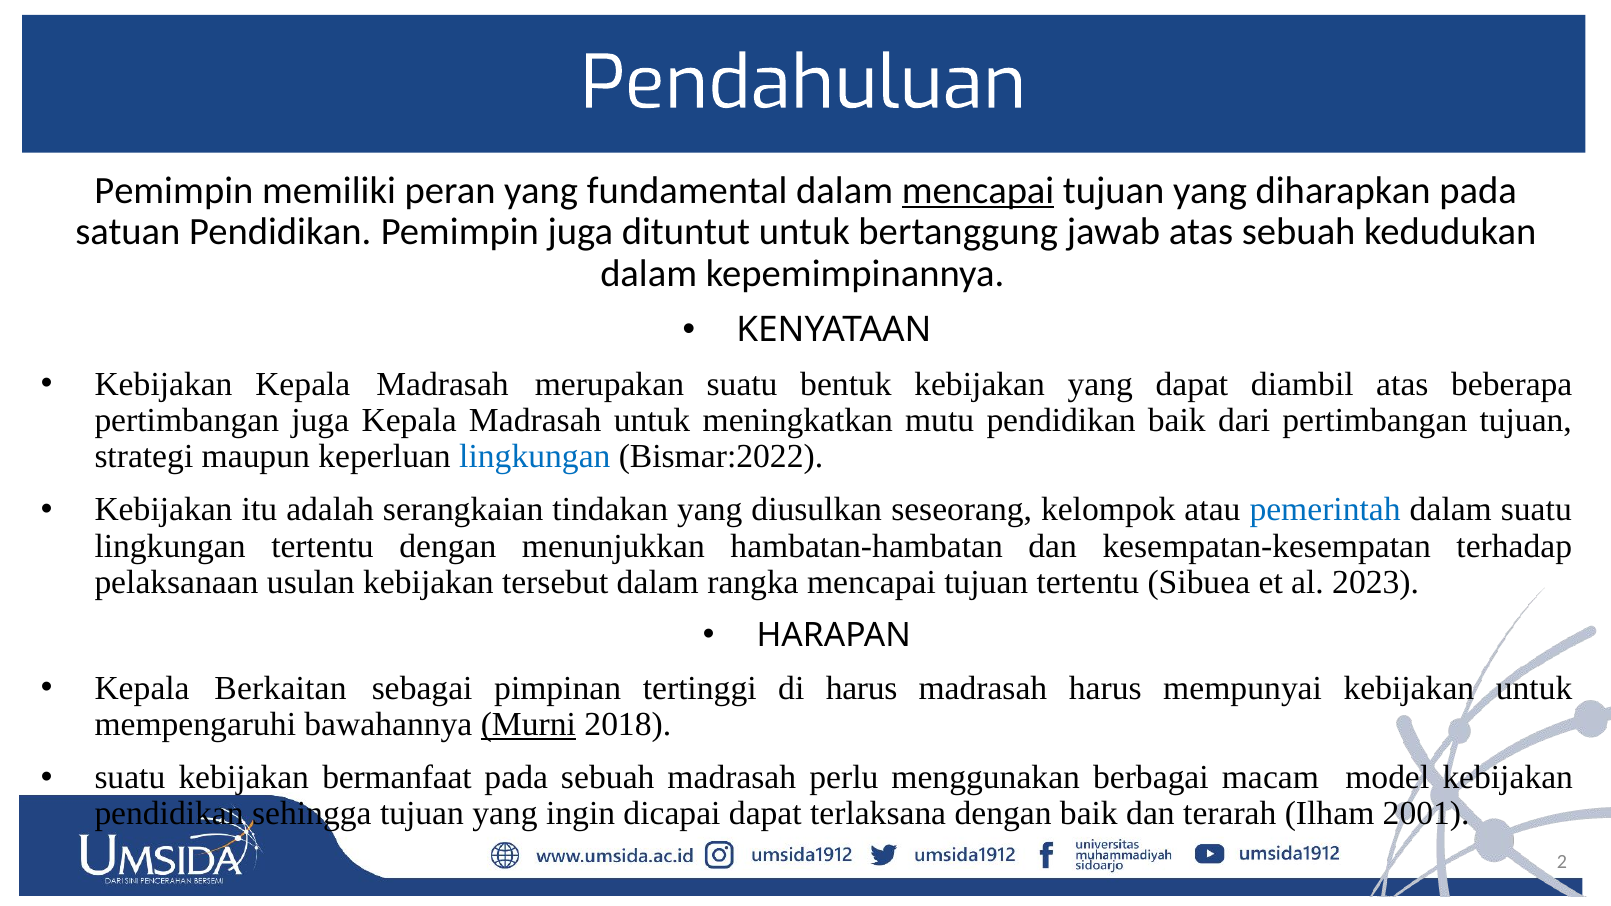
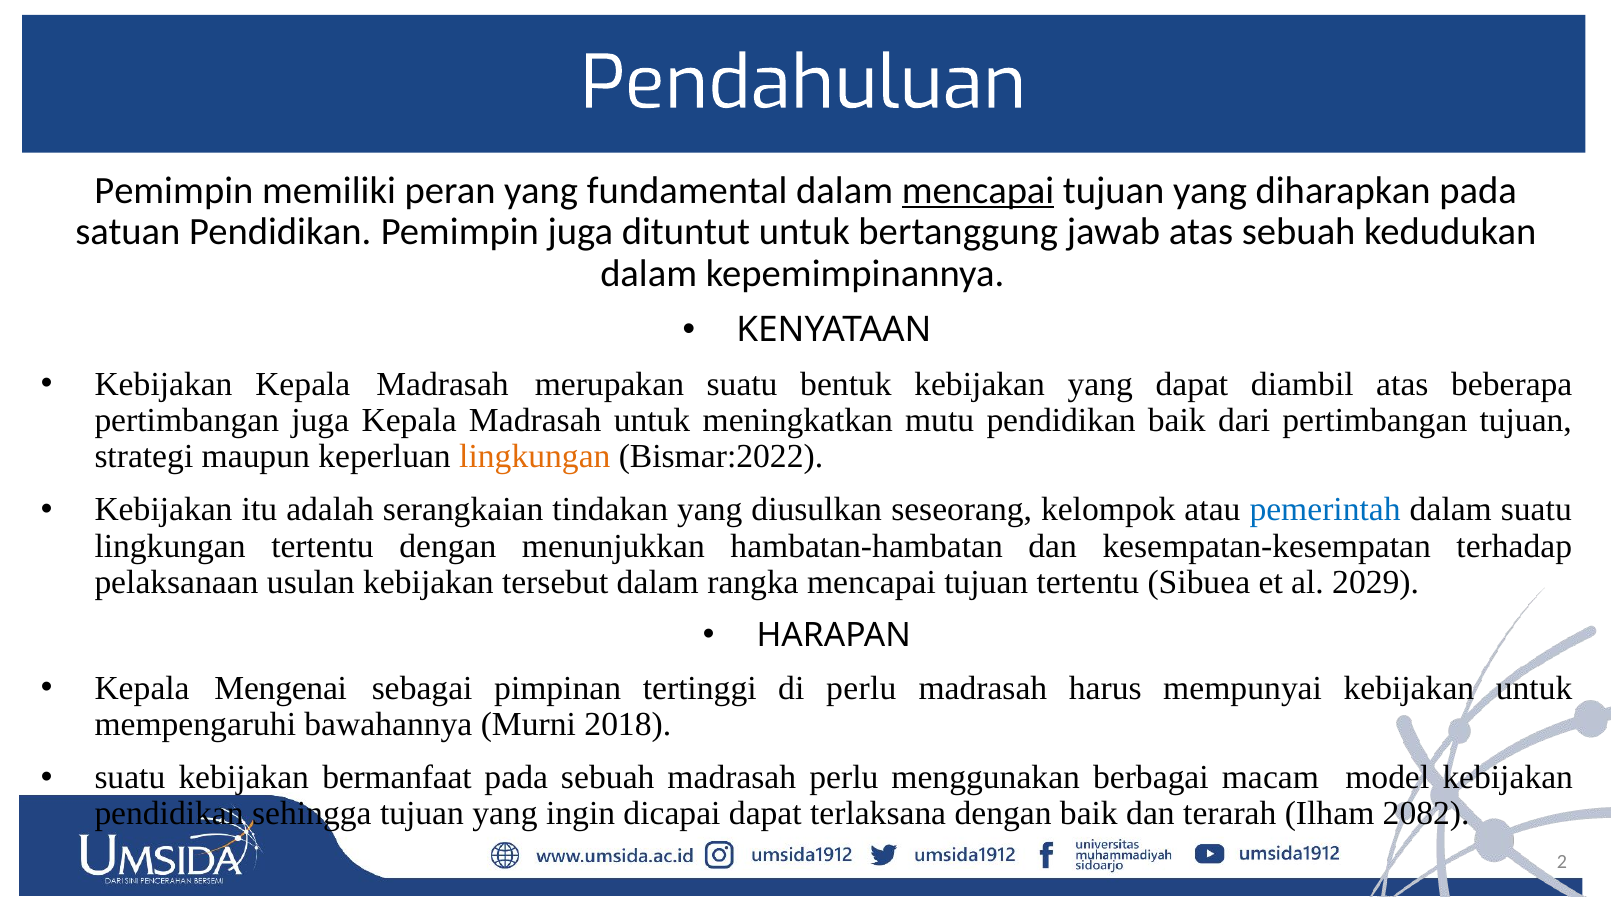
lingkungan colour: blue -> orange (535, 457)
2023: 2023 -> 2029 (1376, 582)
Berkaitan: Berkaitan -> Mengenai (281, 688)
di harus: harus -> perlu (861, 688)
Murni underline: present -> none (528, 725)
2001: 2001 -> 2082 (1426, 814)
